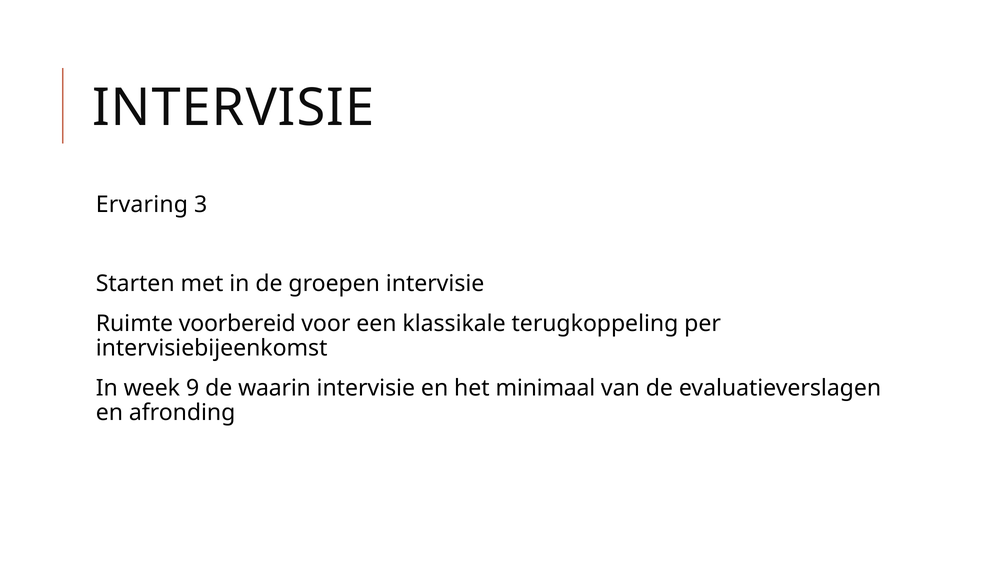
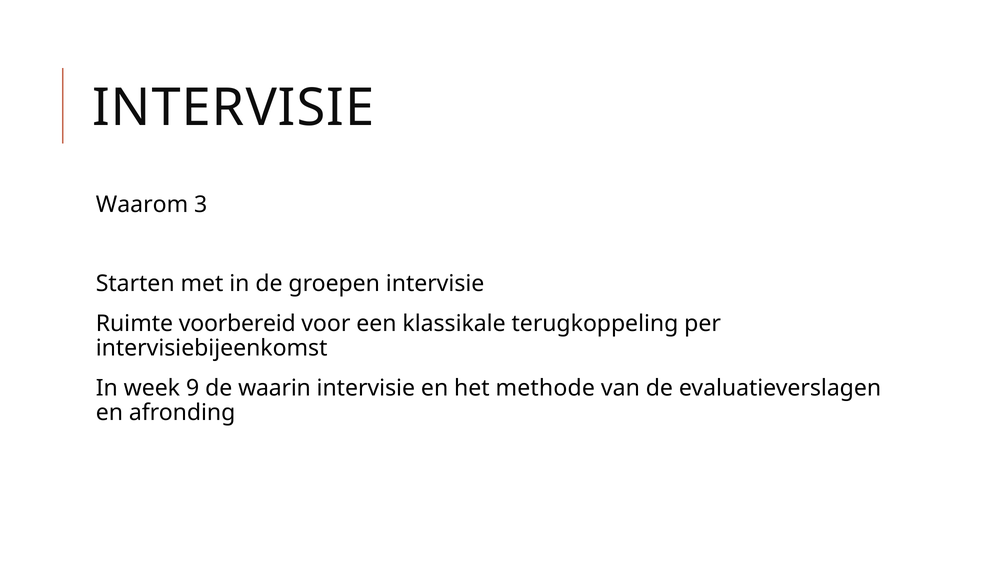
Ervaring: Ervaring -> Waarom (142, 205)
minimaal: minimaal -> methode (545, 388)
